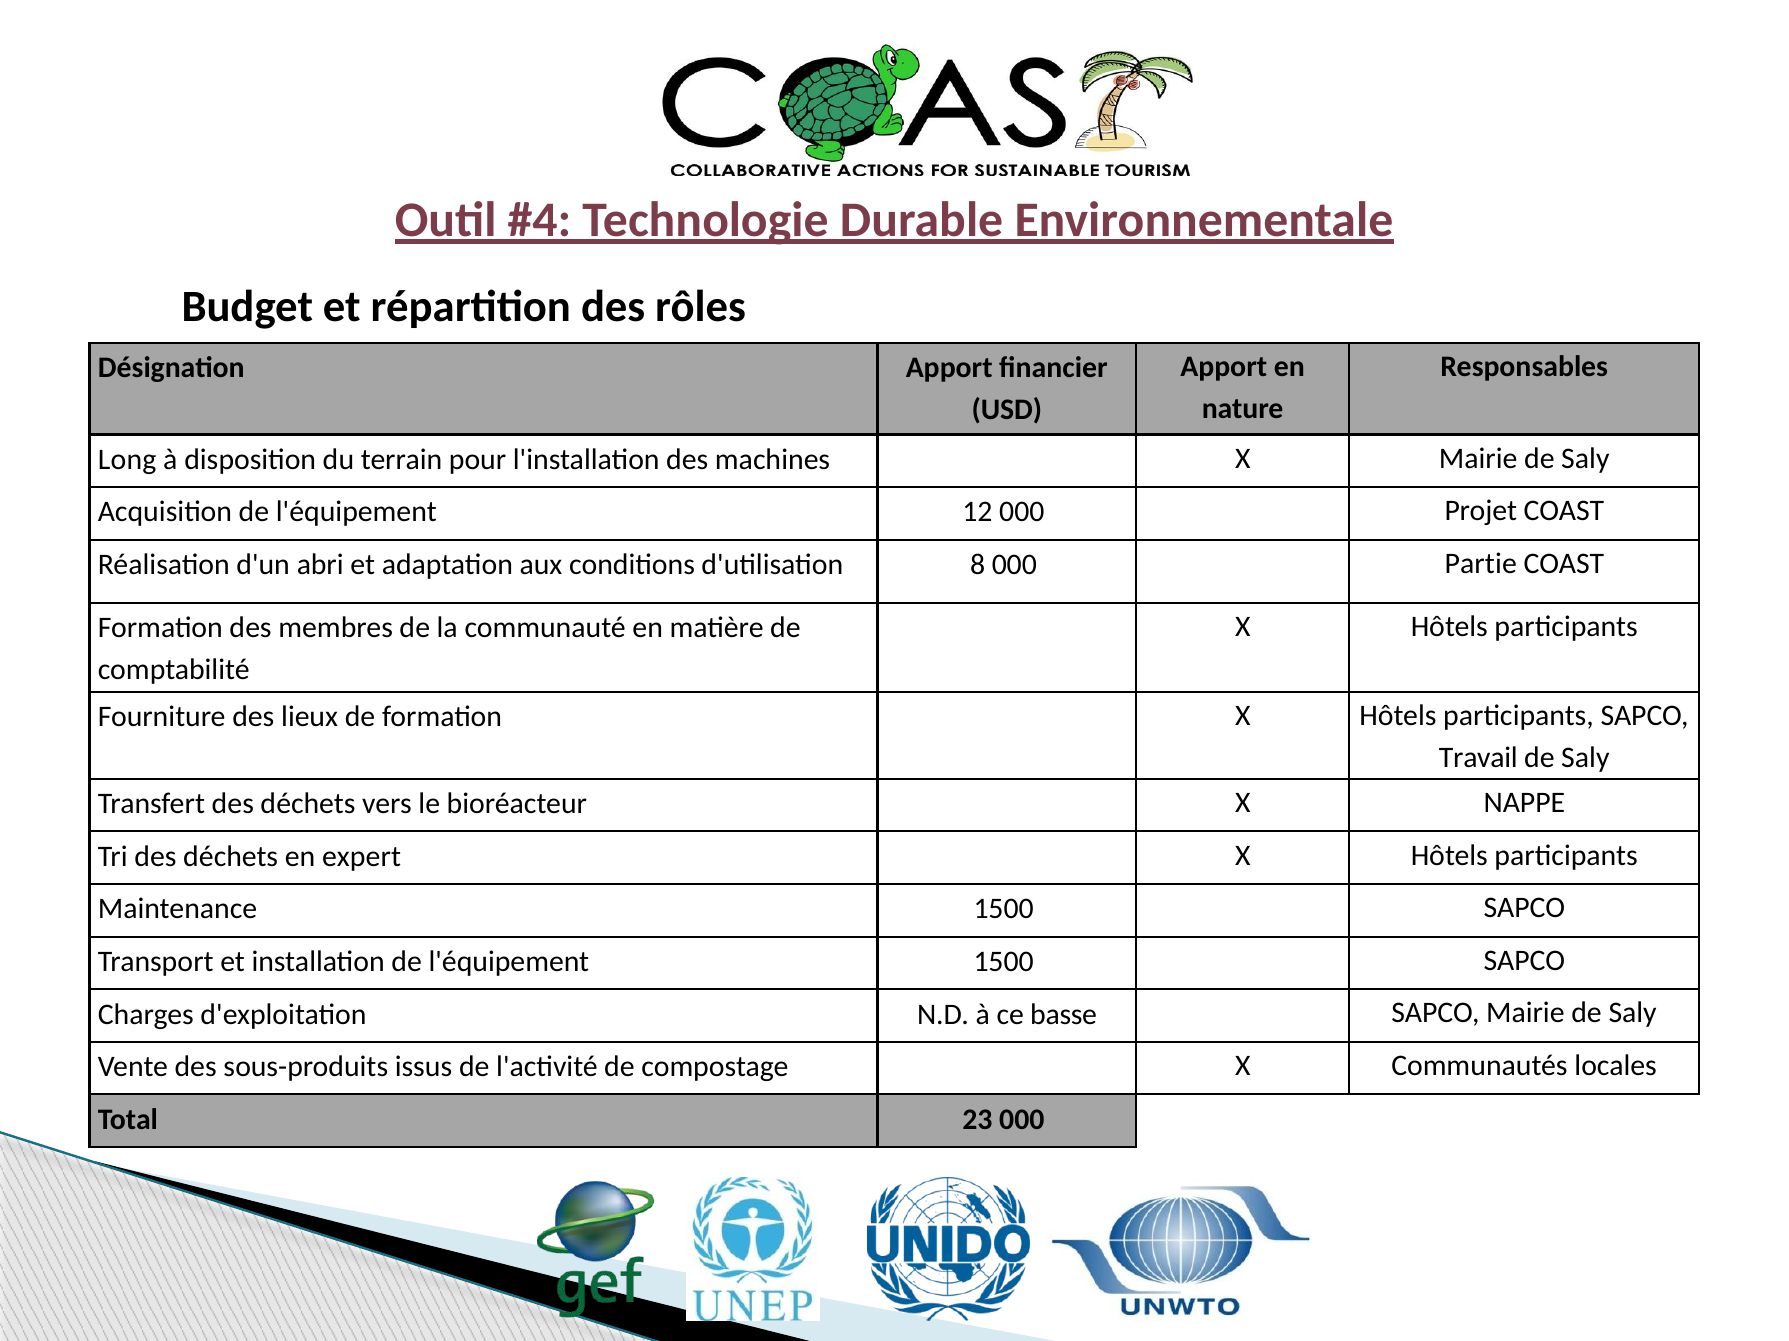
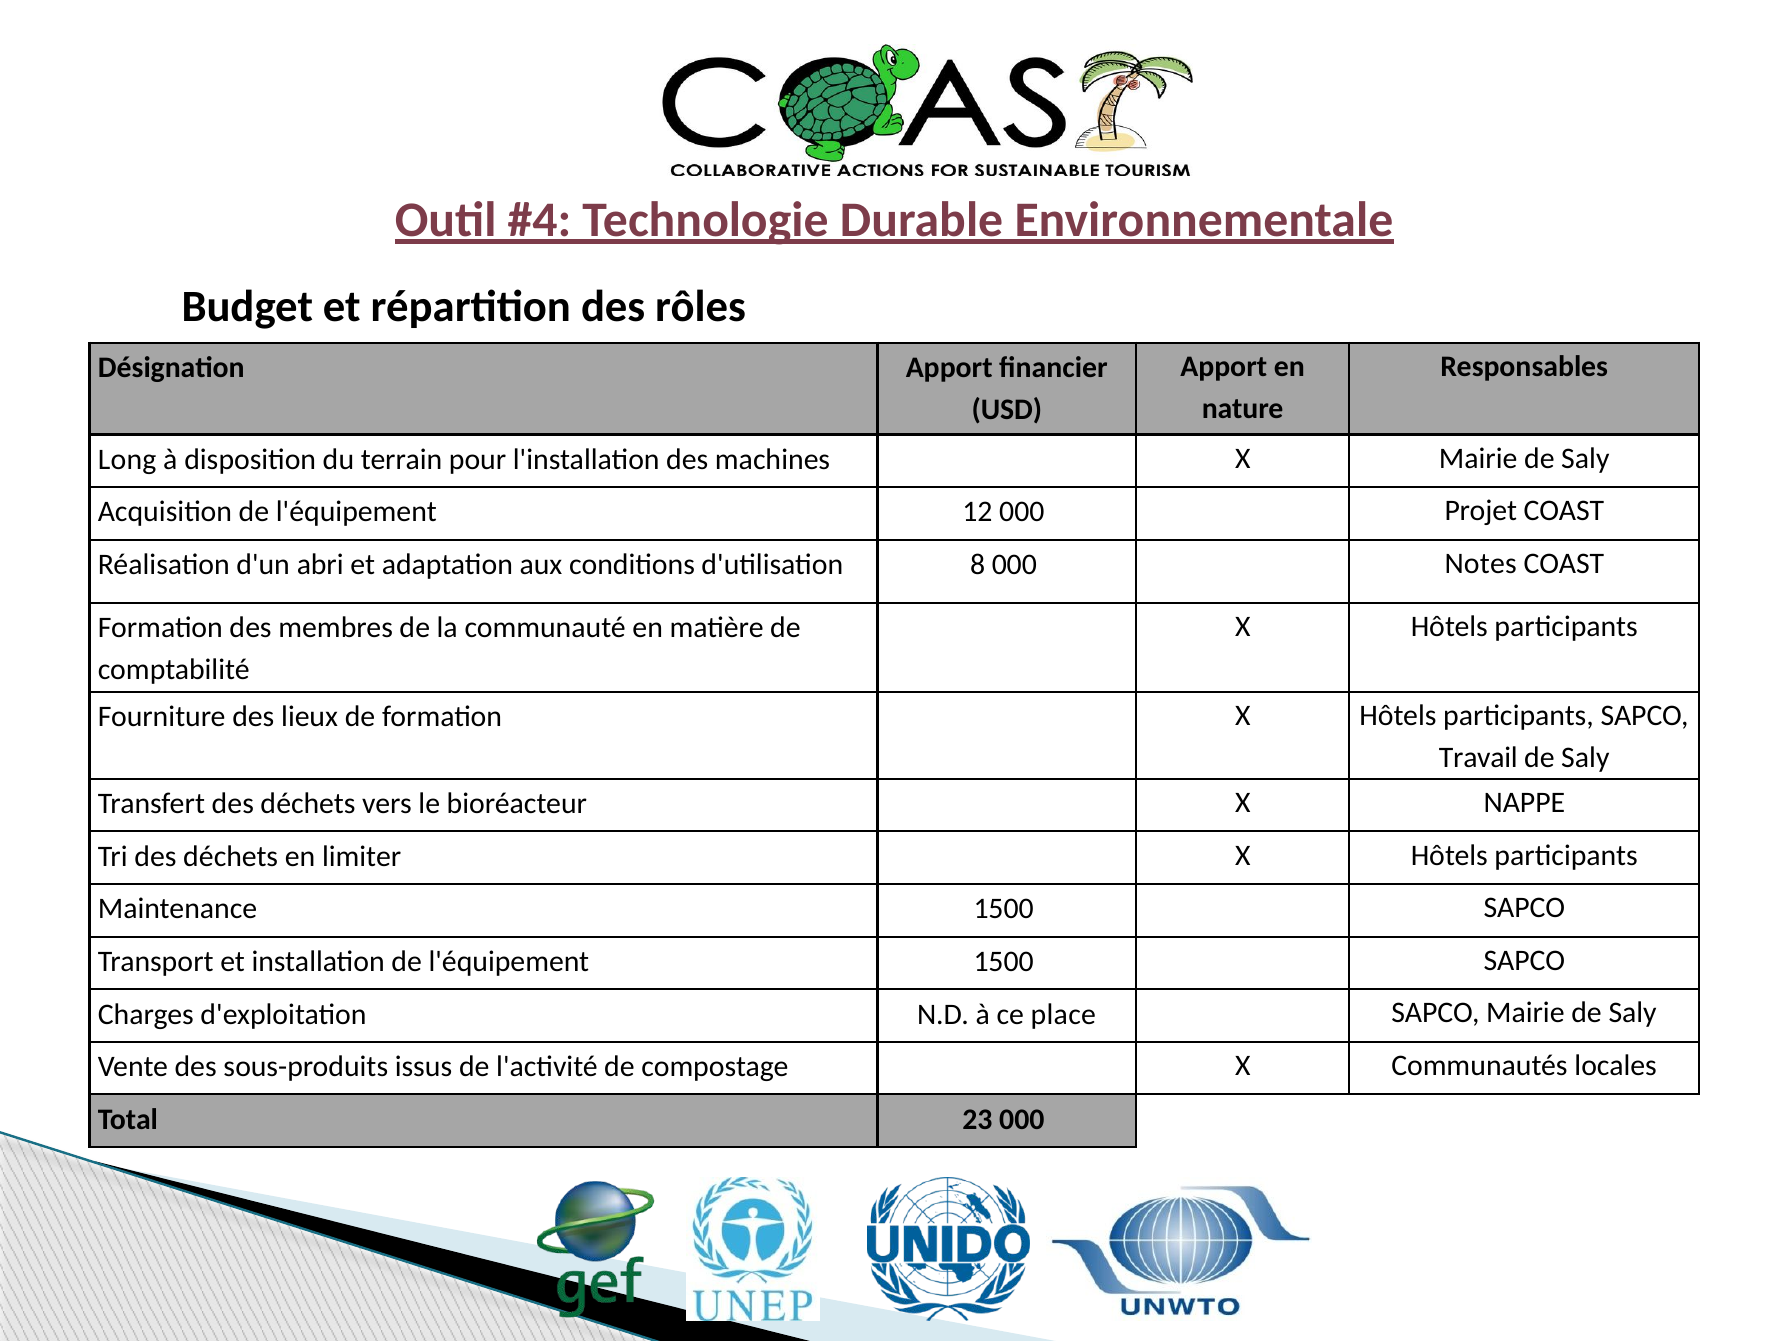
Partie: Partie -> Notes (1481, 564)
expert: expert -> limiter (362, 857)
basse: basse -> place (1063, 1015)
